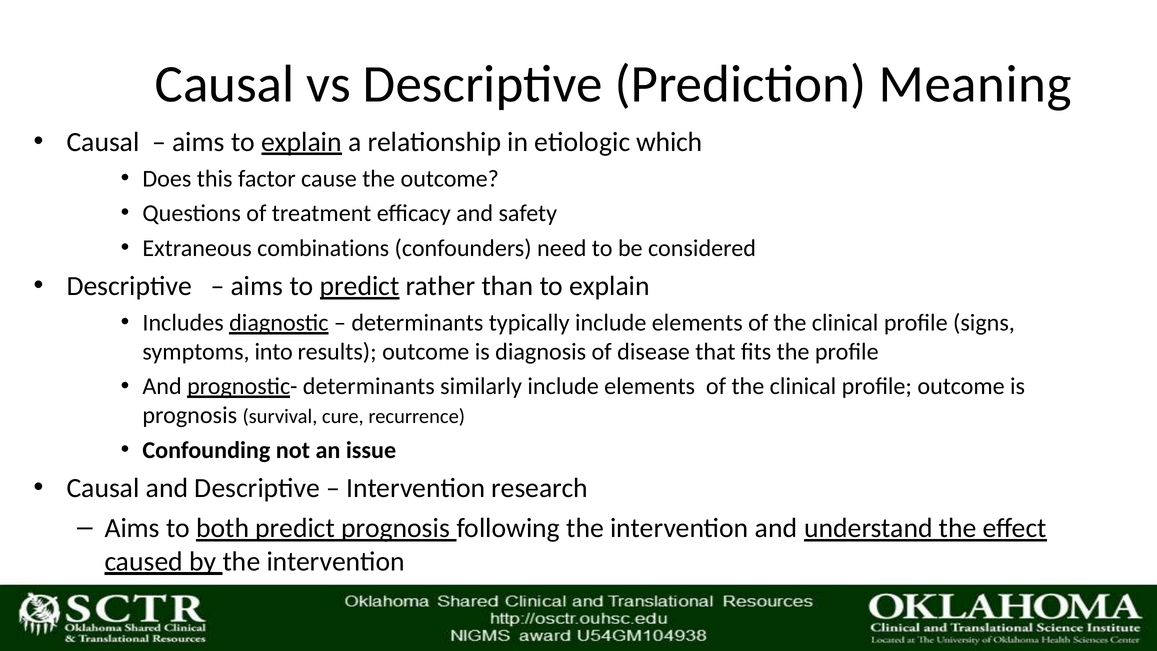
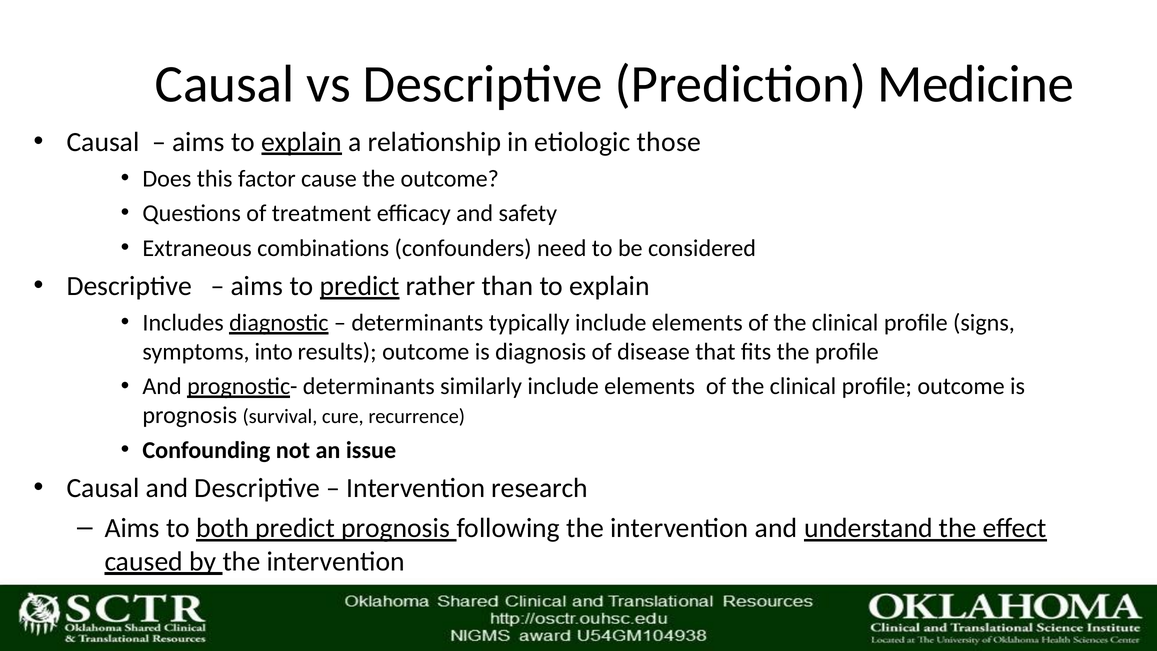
Meaning: Meaning -> Medicine (976, 84)
which: which -> those (669, 142)
